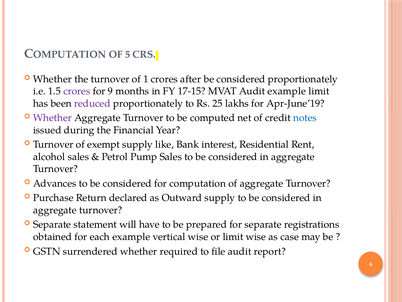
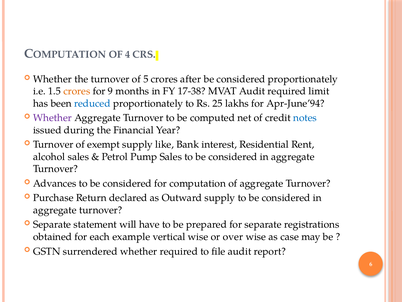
5: 5 -> 4 (128, 55)
1: 1 -> 5 (146, 79)
crores colour: purple -> orange (77, 91)
17-15: 17-15 -> 17-38 (192, 91)
Audit example: example -> required (287, 91)
reduced colour: purple -> blue (92, 103)
Apr-June’19: Apr-June’19 -> Apr-June’94 (296, 103)
or limit: limit -> over (233, 236)
